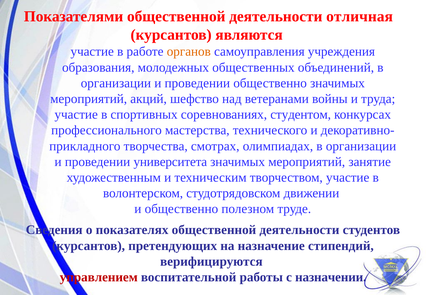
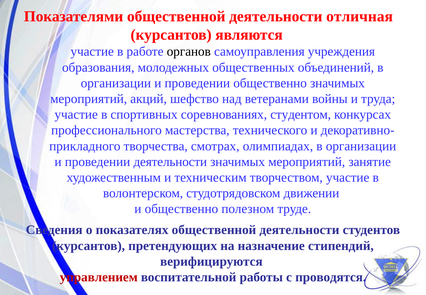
органов colour: orange -> black (189, 52)
проведении университета: университета -> деятельности (170, 162)
назначении: назначении -> проводятся (331, 277)
